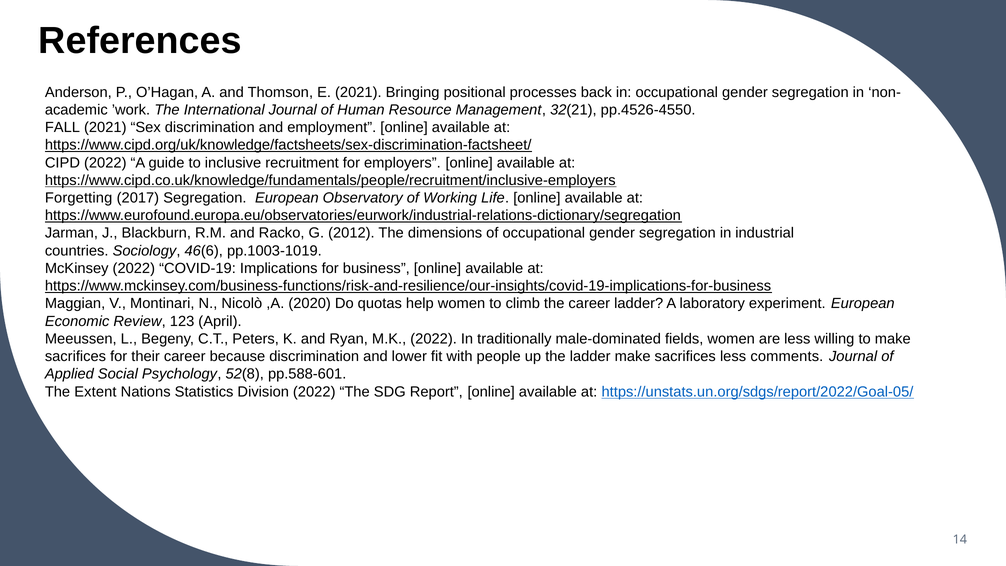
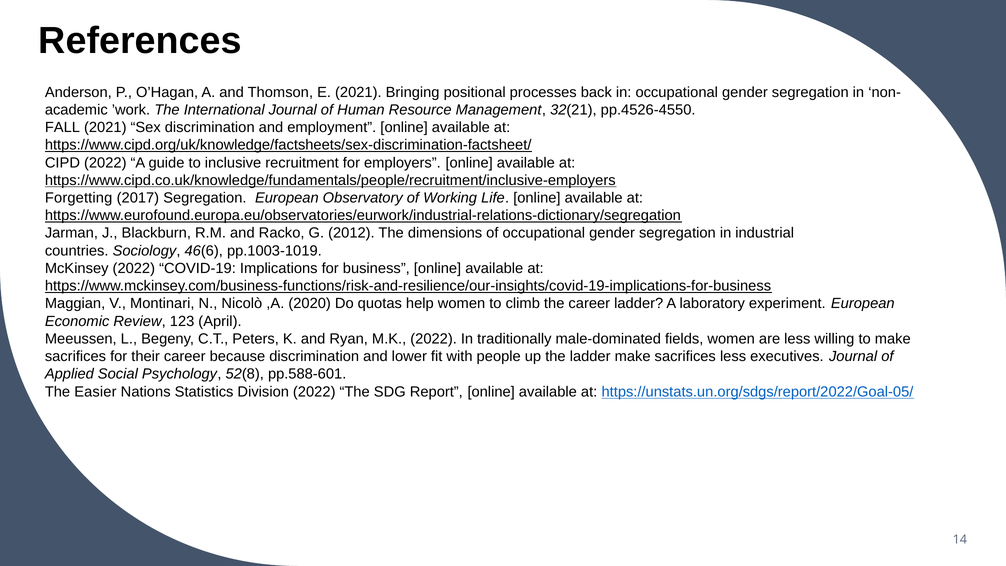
comments: comments -> executives (787, 356)
Extent: Extent -> Easier (95, 392)
